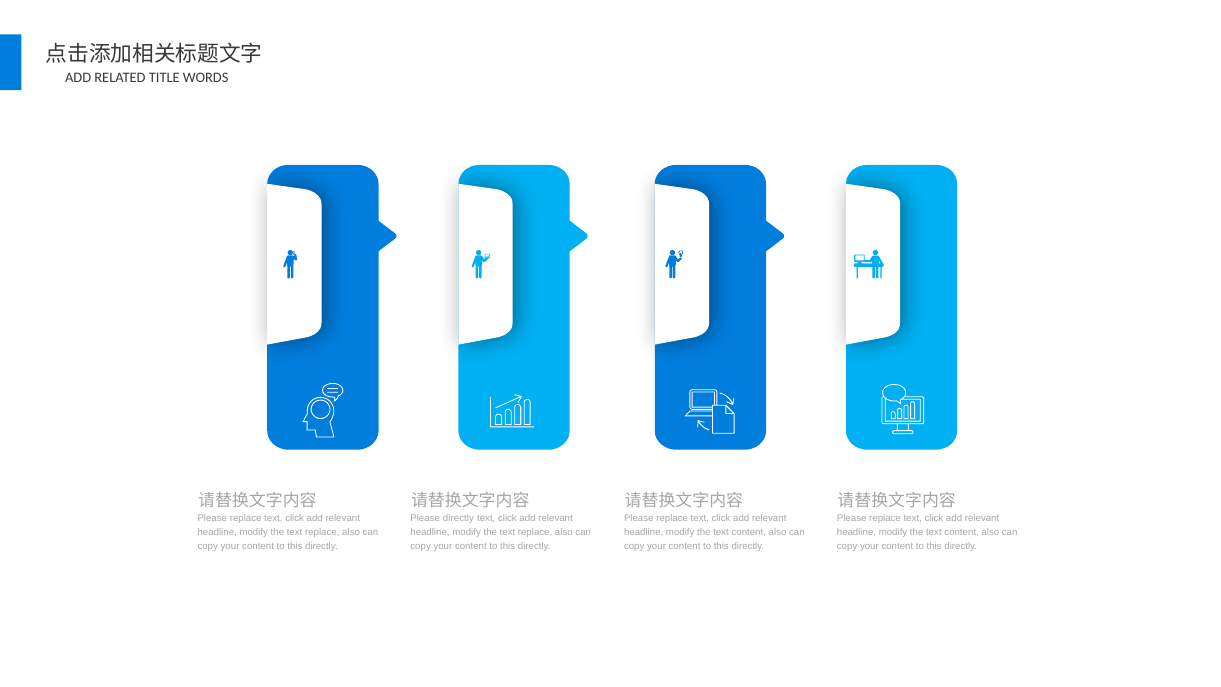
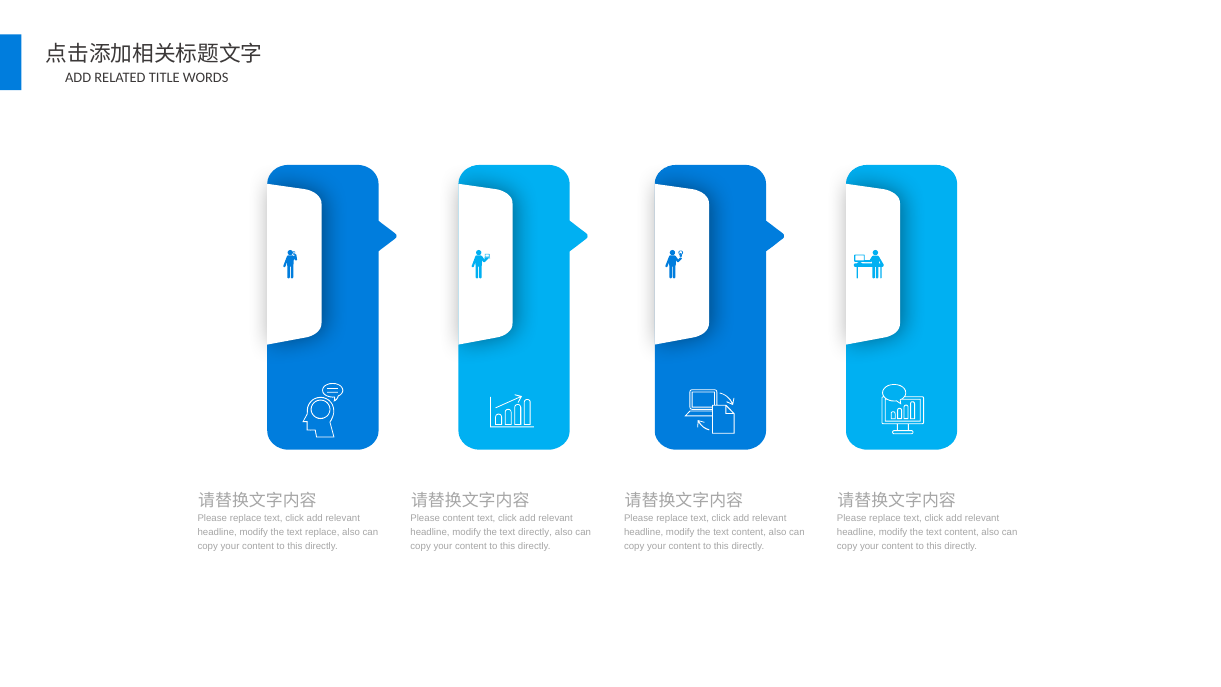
Please directly: directly -> content (458, 519)
replace: replace -> directly (535, 532)
